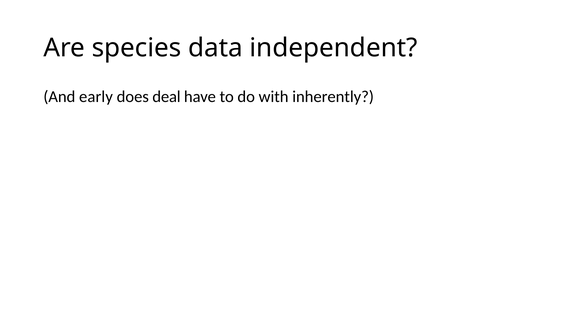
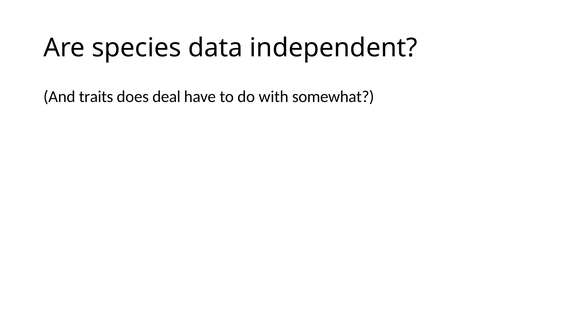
early: early -> traits (96, 97)
inherently: inherently -> somewhat (333, 97)
